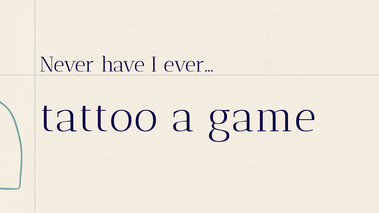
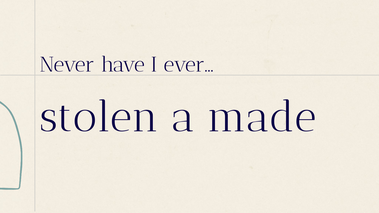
tattoo: tattoo -> stolen (99, 118)
game: game -> made (262, 118)
